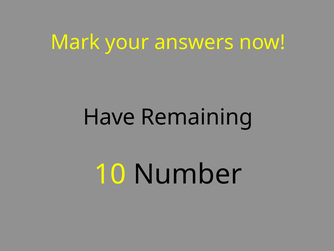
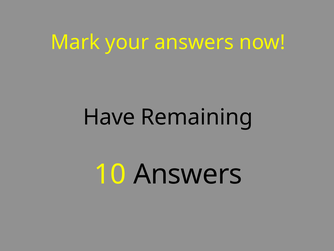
10 Number: Number -> Answers (188, 174)
